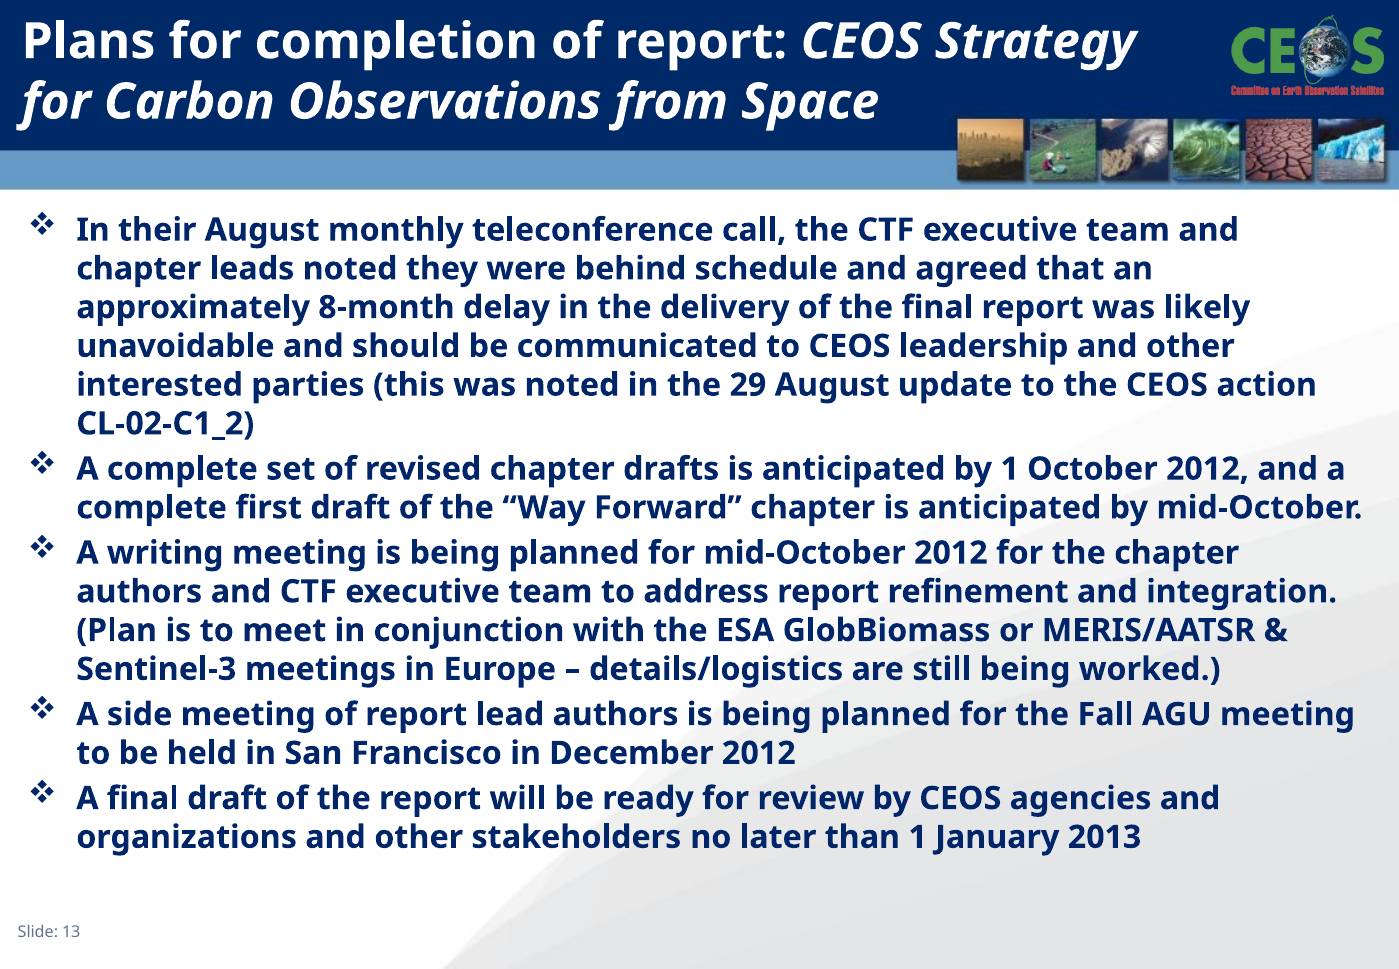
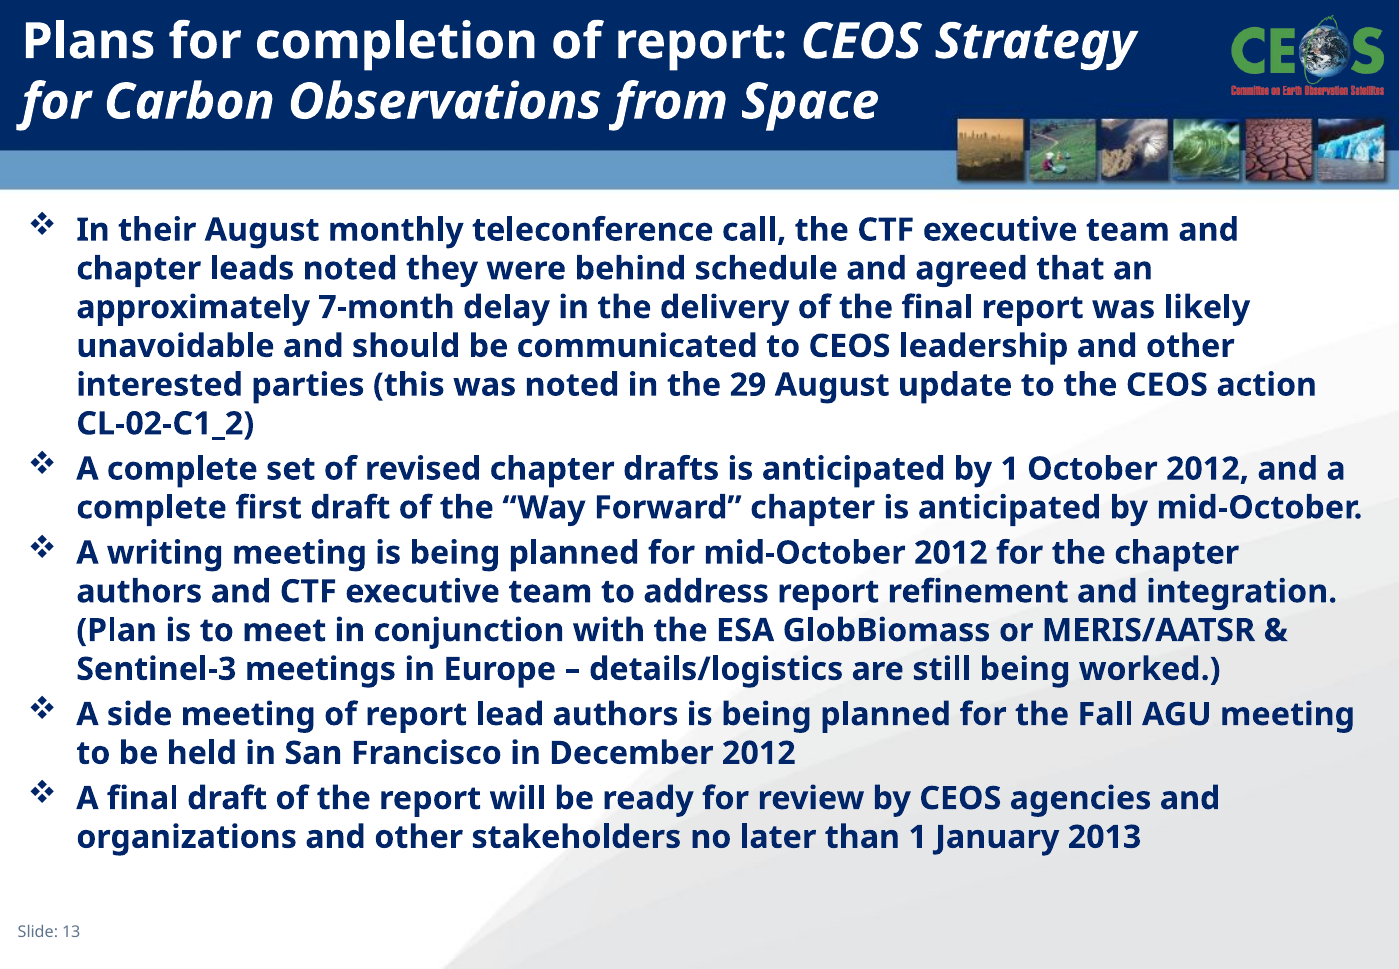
8-month: 8-month -> 7-month (386, 307)
